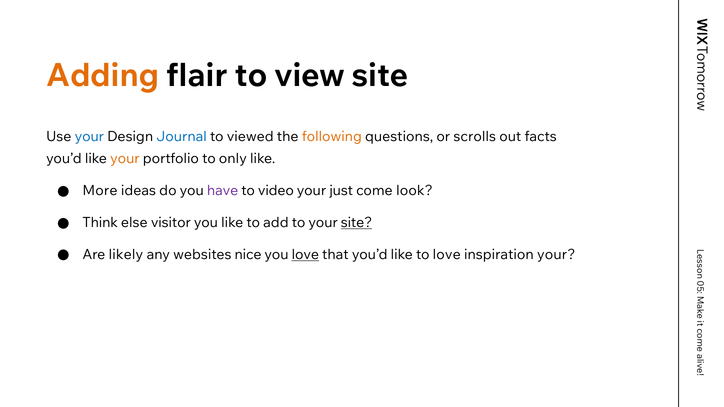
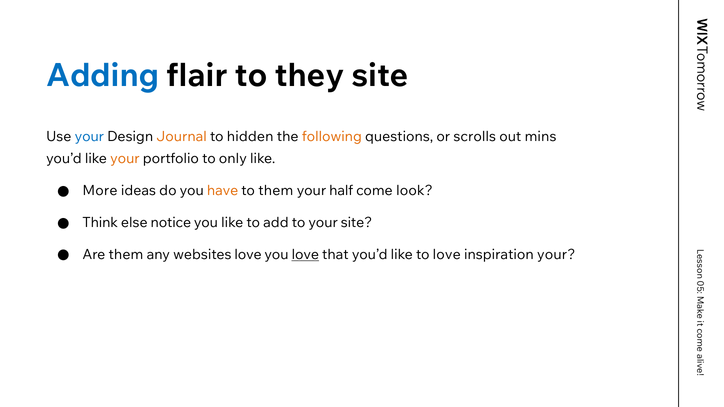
Adding colour: orange -> blue (103, 76)
view: view -> they (310, 76)
Journal colour: blue -> orange (182, 137)
viewed: viewed -> hidden (250, 137)
facts: facts -> mins (541, 137)
have colour: purple -> orange (223, 191)
to video: video -> them (276, 191)
just: just -> half (341, 191)
visitor: visitor -> notice (171, 223)
site underline: present -> none (357, 223)
Are likely: likely -> them (126, 255)
websites nice: nice -> love (248, 255)
